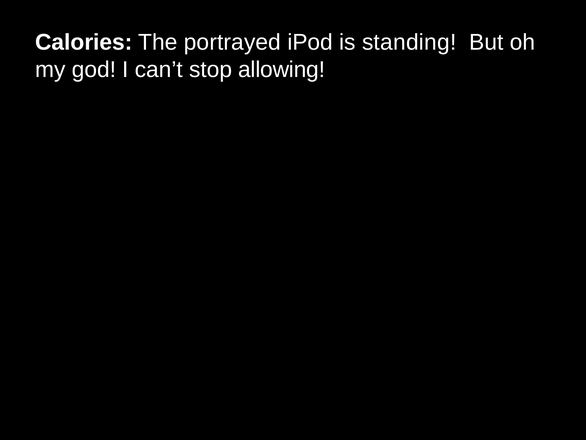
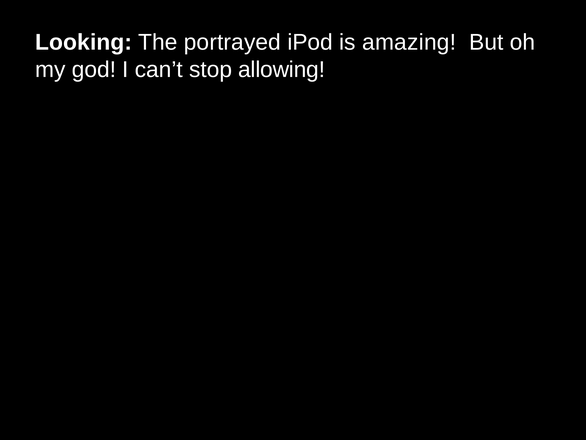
Calories: Calories -> Looking (84, 42)
standing: standing -> amazing (409, 42)
